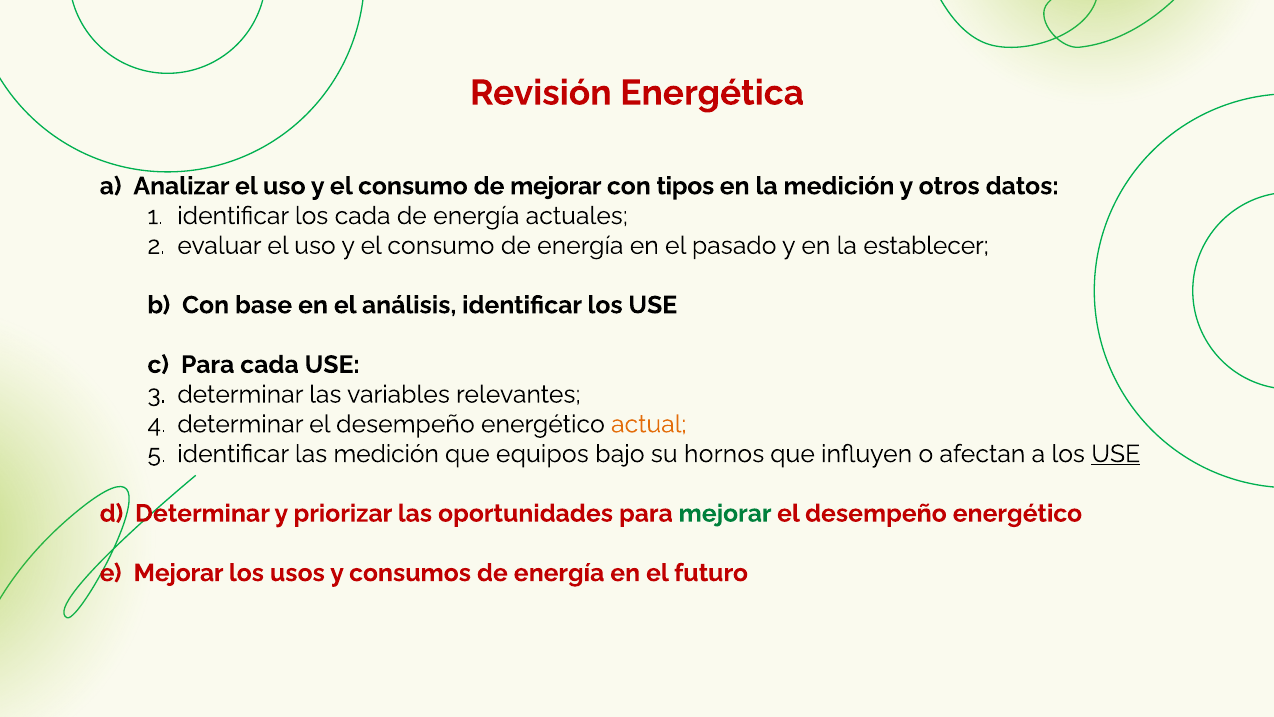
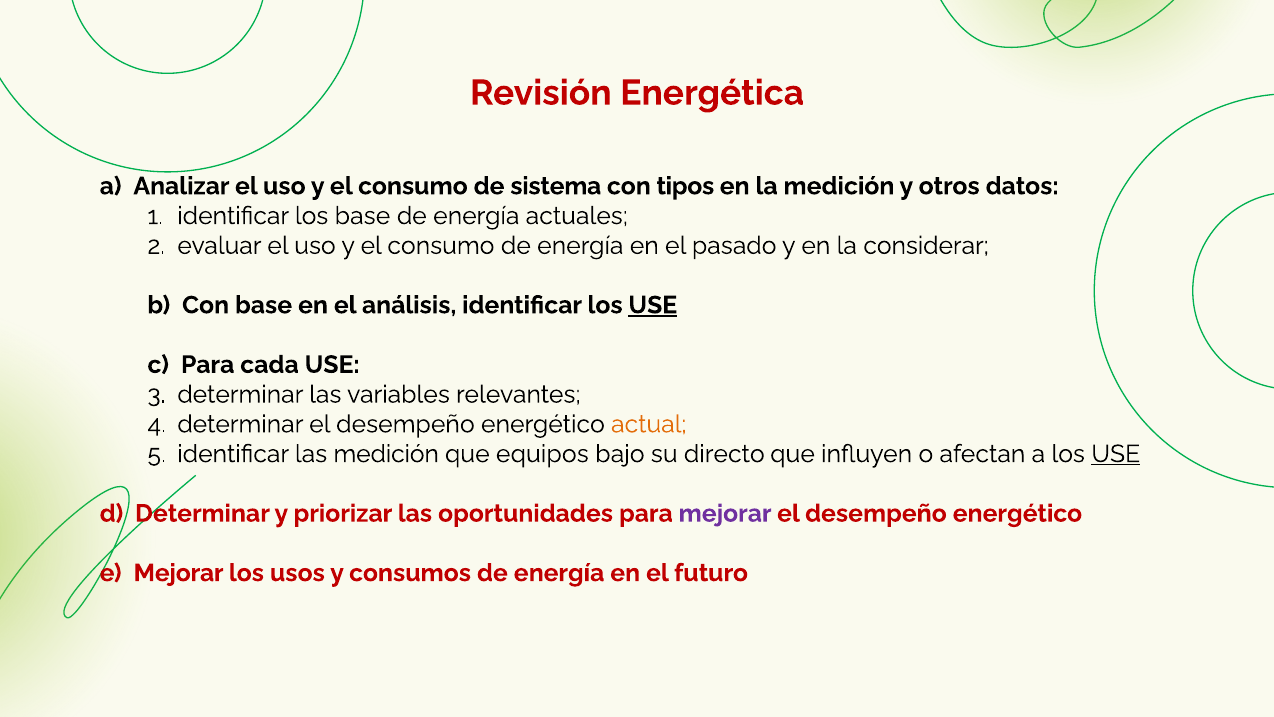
de mejorar: mejorar -> sistema (556, 186)
los cada: cada -> base (362, 216)
establecer: establecer -> considerar (926, 246)
USE underline: none -> present (653, 305)
hornos: hornos -> directo (724, 454)
mejorar colour: green -> purple (725, 513)
